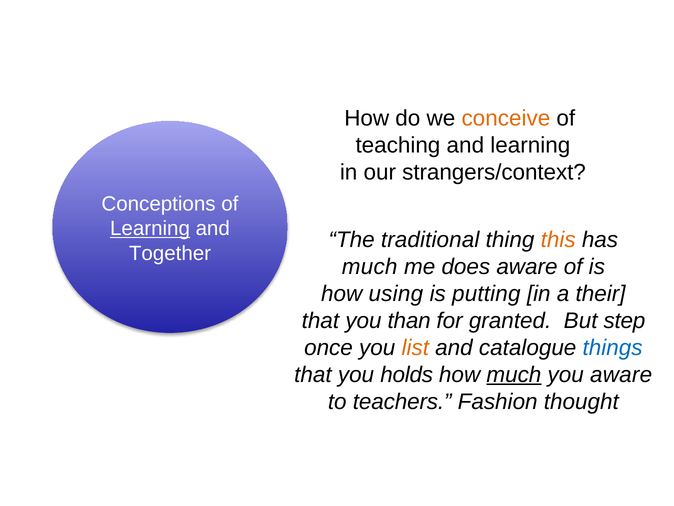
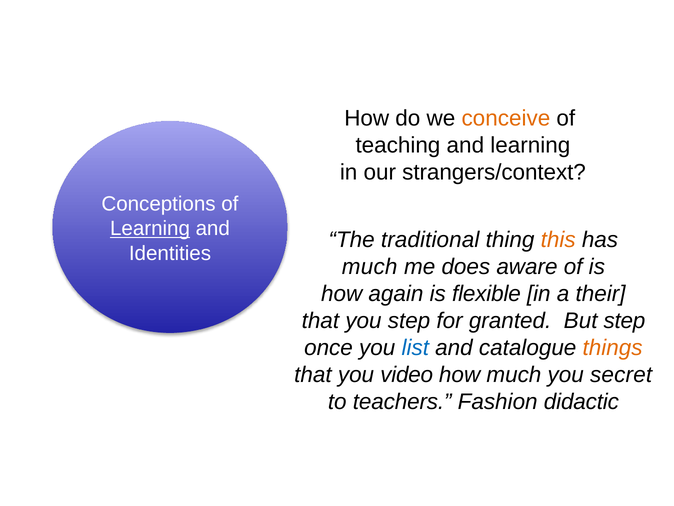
Together: Together -> Identities (170, 253)
using: using -> again (396, 293)
putting: putting -> flexible (486, 293)
you than: than -> step (409, 320)
list colour: orange -> blue (415, 347)
things colour: blue -> orange (613, 347)
holds: holds -> video (407, 374)
much underline: present -> none (514, 374)
you aware: aware -> secret (621, 374)
thought: thought -> didactic (581, 401)
